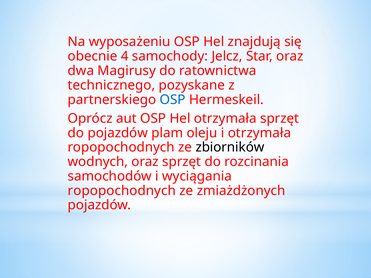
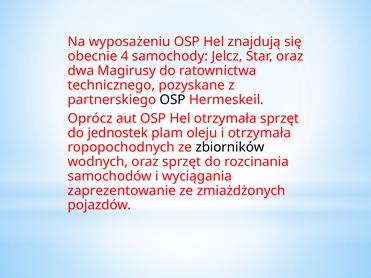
OSP colour: blue -> black (173, 100)
do pojazdów: pojazdów -> jednostek (118, 133)
ropopochodnych: ropopochodnych -> zaprezentowanie (122, 191)
